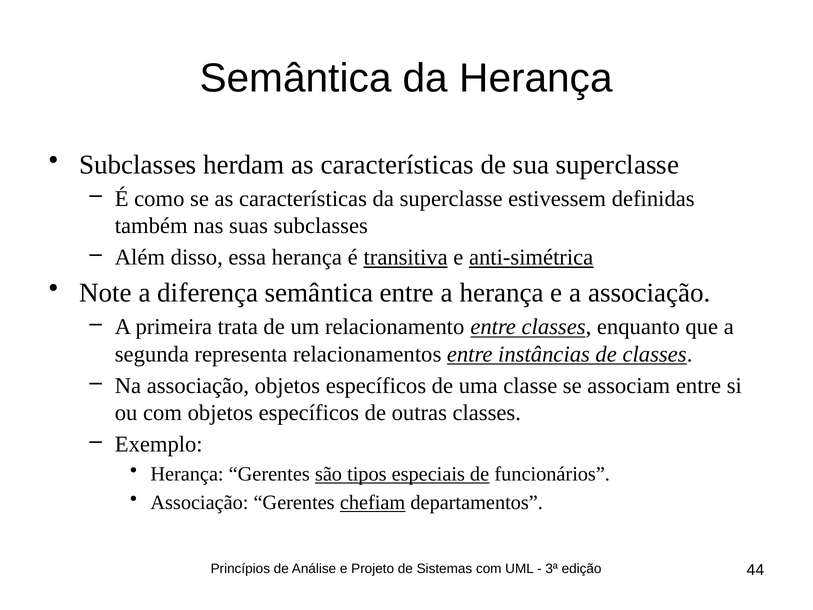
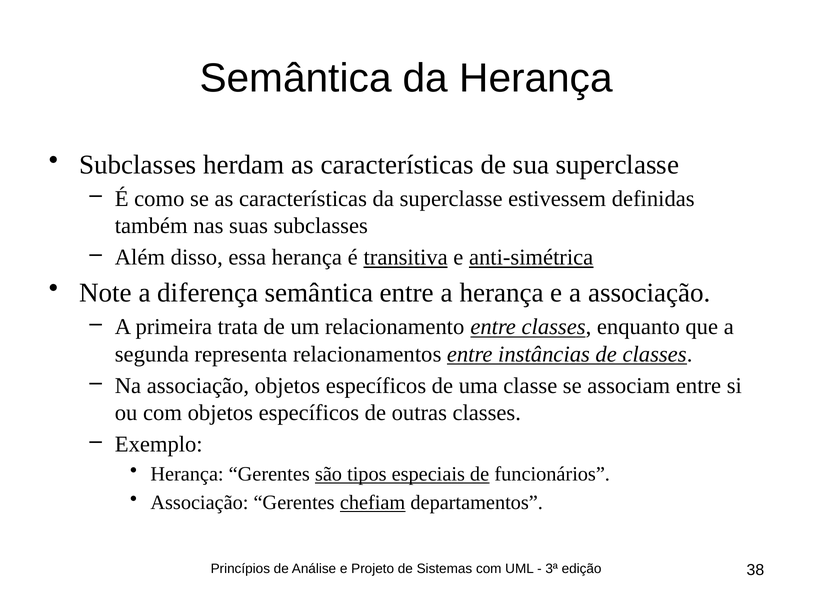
44: 44 -> 38 (755, 570)
